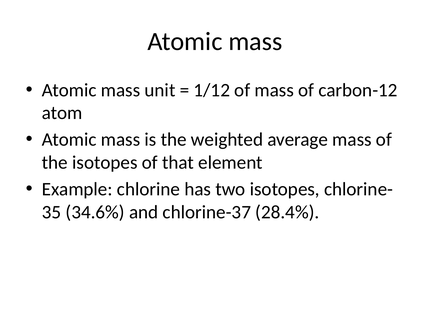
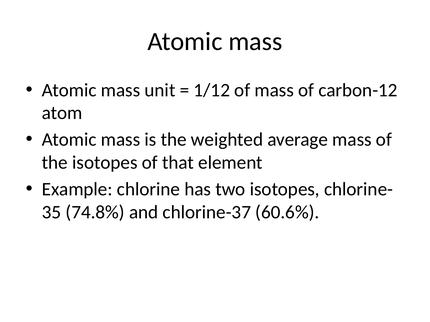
34.6%: 34.6% -> 74.8% (95, 213)
28.4%: 28.4% -> 60.6% (287, 213)
